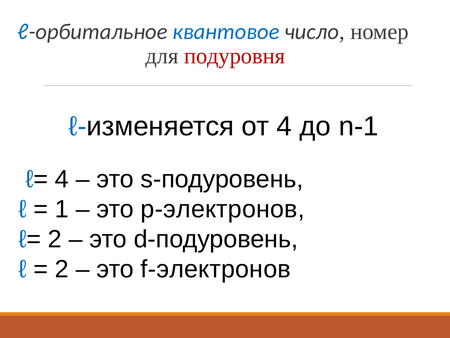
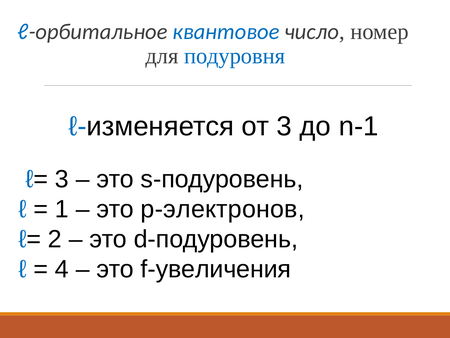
подуровня colour: red -> blue (235, 56)
от 4: 4 -> 3 (284, 126)
ℓ= 4: 4 -> 3 (62, 179)
2: 2 -> 4 (62, 269)
f-электронов: f-электронов -> f-увеличения (216, 269)
